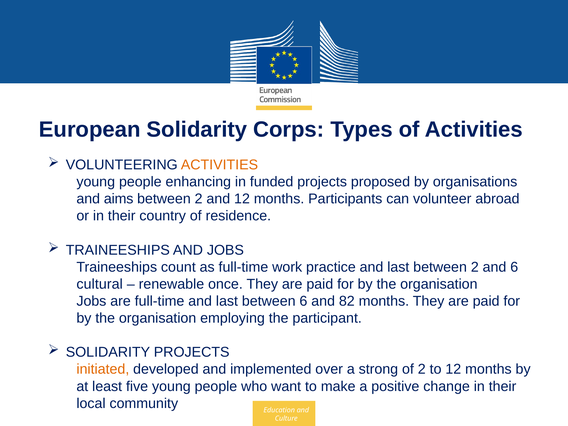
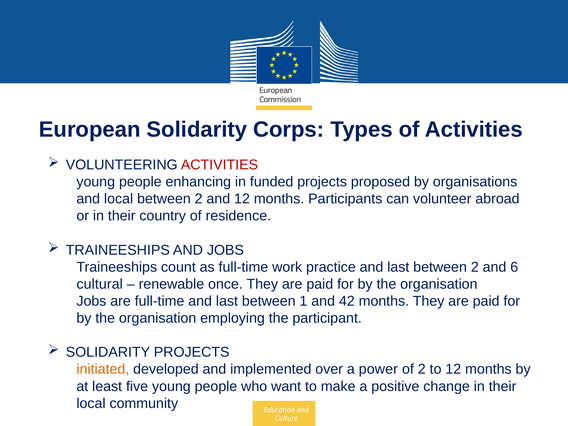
ACTIVITIES colour: orange -> red (219, 165)
and aims: aims -> local (119, 199)
between 6: 6 -> 1 (303, 301)
82: 82 -> 42 (347, 301)
strong: strong -> power (378, 369)
